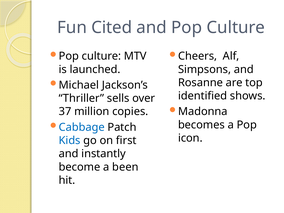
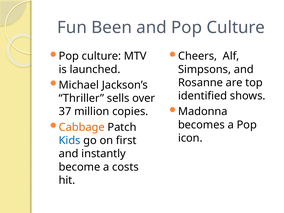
Cited: Cited -> Been (112, 27)
Cabbage colour: blue -> orange (82, 127)
been: been -> costs (125, 167)
